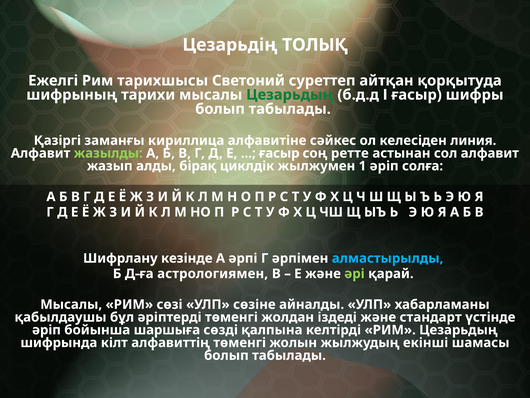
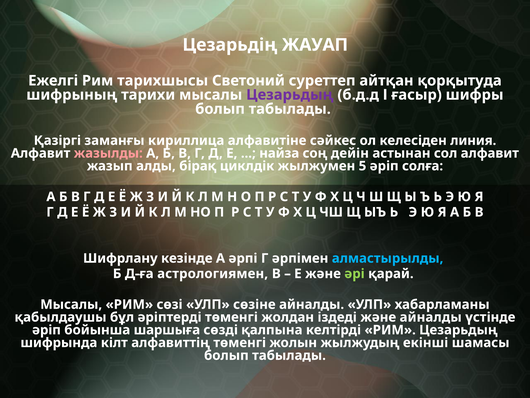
ТОЛЫҚ: ТОЛЫҚ -> ЖАУАП (315, 45)
Цезарьдың colour: green -> purple (290, 95)
жазылды colour: light green -> pink (108, 153)
ғасыр: ғасыр -> найза (279, 153)
ретте: ретте -> дейін (350, 153)
1: 1 -> 5 (362, 166)
және стандарт: стандарт -> айналды (431, 317)
